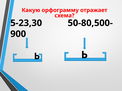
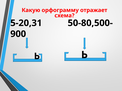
5-23,30: 5-23,30 -> 5-20,31 (26, 23)
